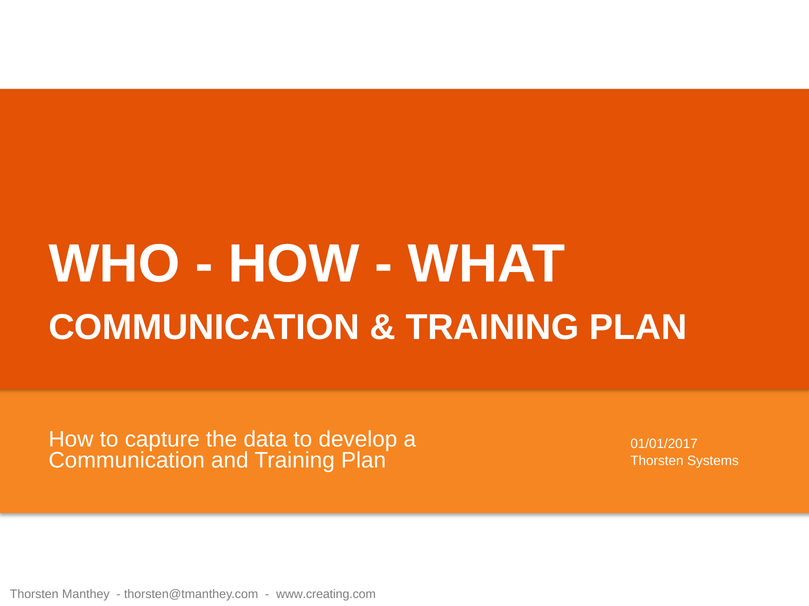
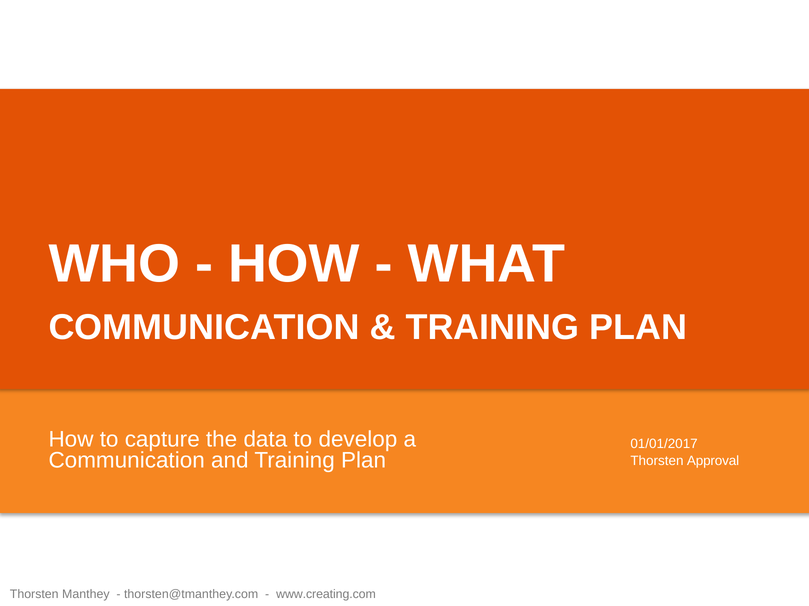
Systems: Systems -> Approval (713, 461)
